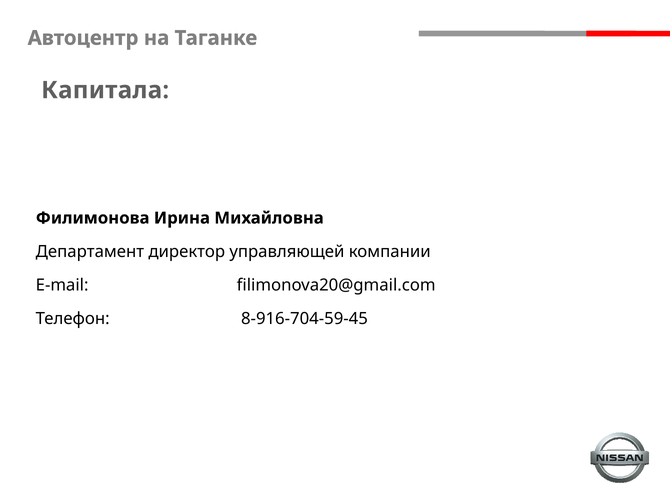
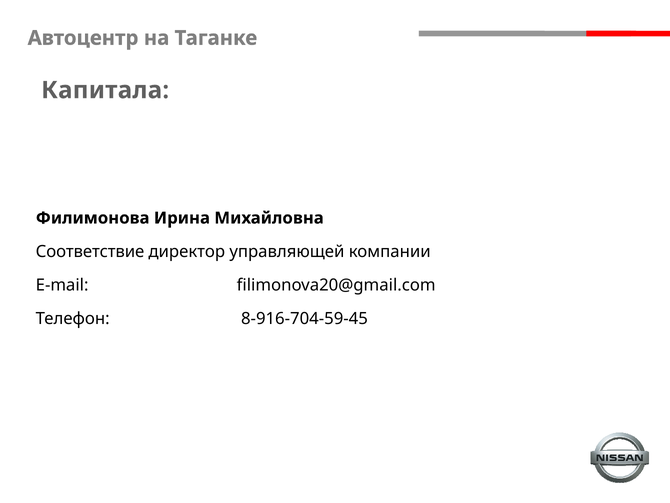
Департамент: Департамент -> Соответствие (90, 251)
